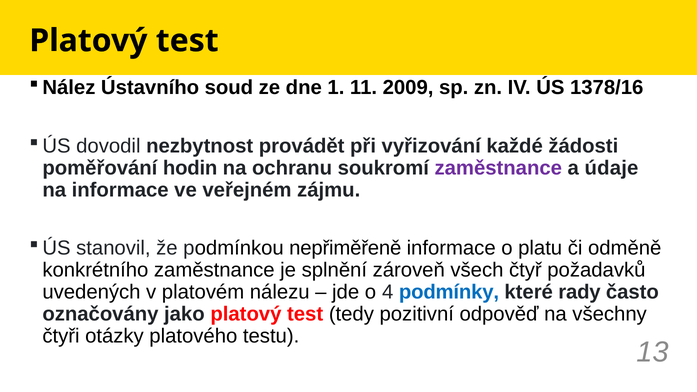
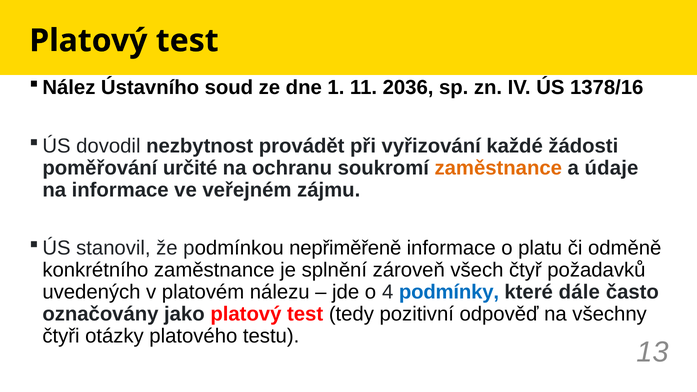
2009: 2009 -> 2036 (408, 88)
hodin: hodin -> určité (190, 168)
zaměstnance colour: purple -> orange (498, 168)
rady: rady -> dále (579, 292)
